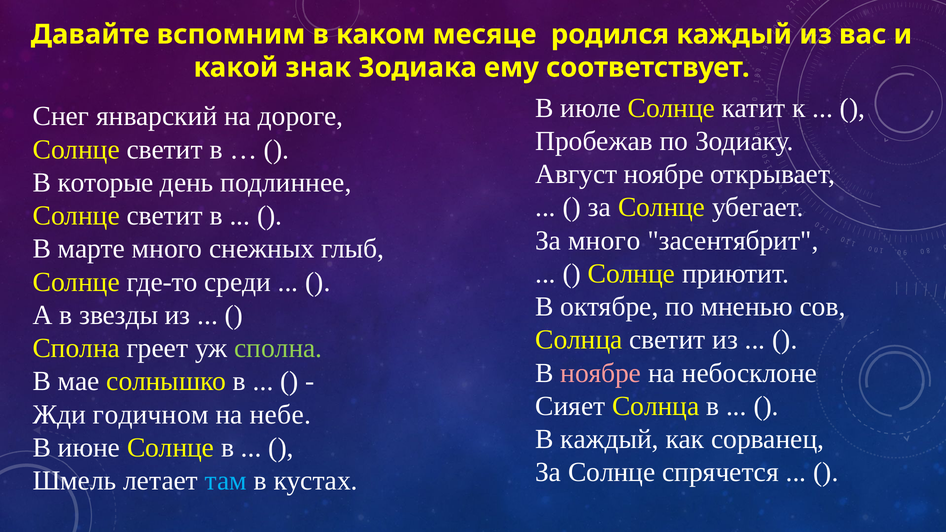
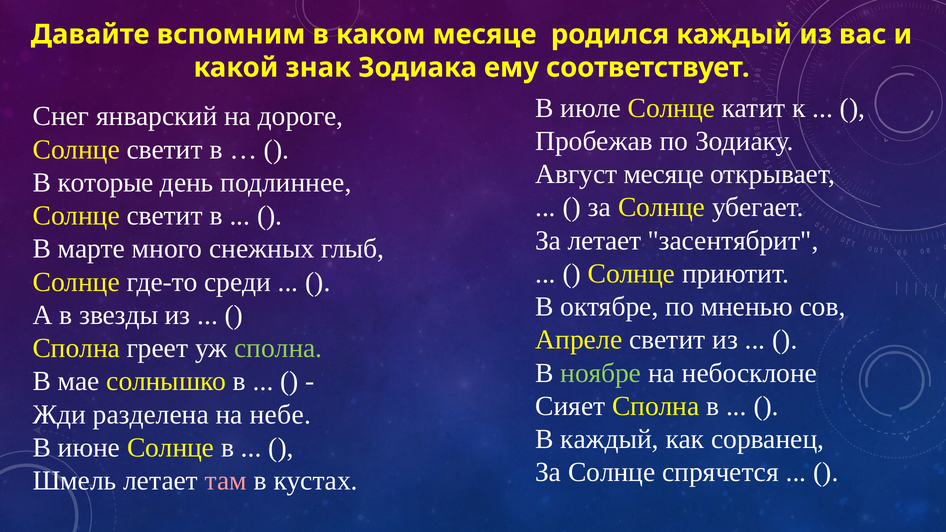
Август ноябре: ноябре -> месяце (664, 174)
За много: много -> летает (604, 241)
Солнца: Солнца -> Апреле (579, 340)
ноябре colour: pink -> light green (601, 373)
Сияет Солнца: Солнца -> Сполна (656, 406)
годичном: годичном -> разделена (151, 414)
там colour: light blue -> pink (226, 481)
